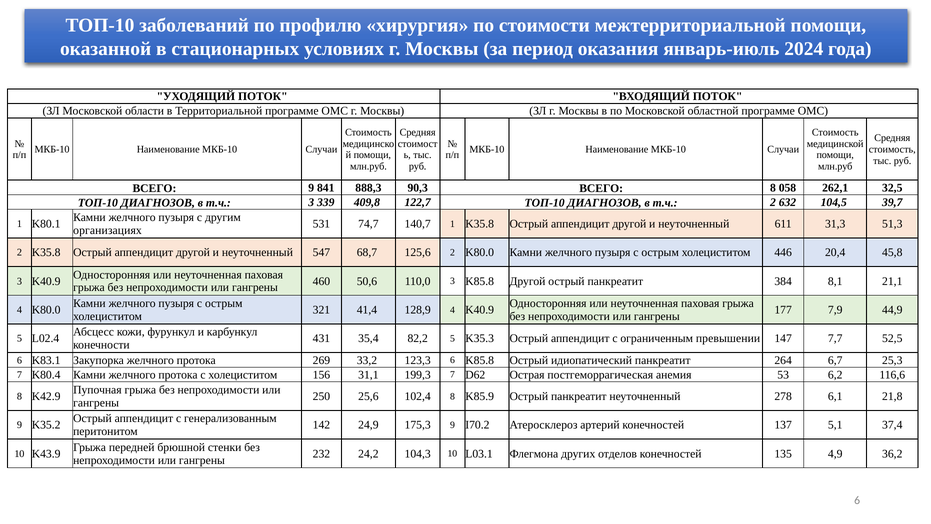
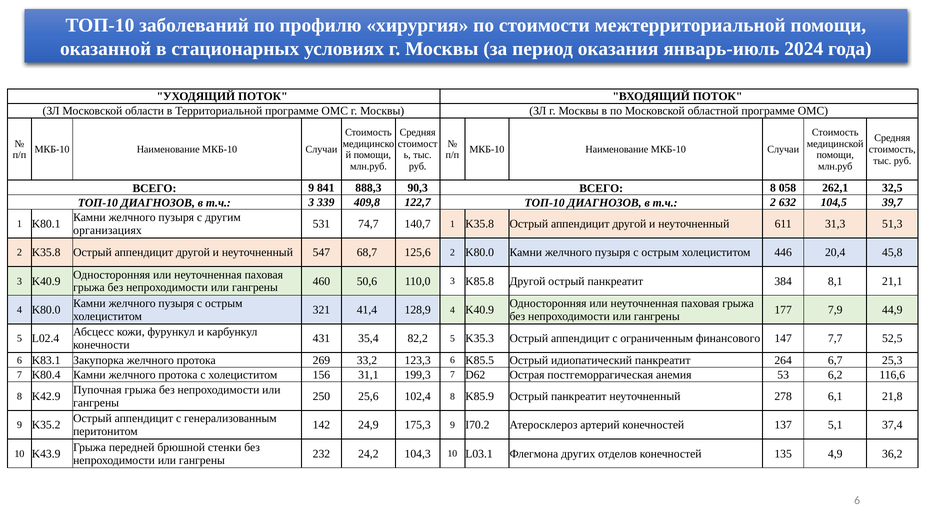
превышении: превышении -> финансового (728, 338)
6 K85.8: K85.8 -> K85.5 (480, 360)
